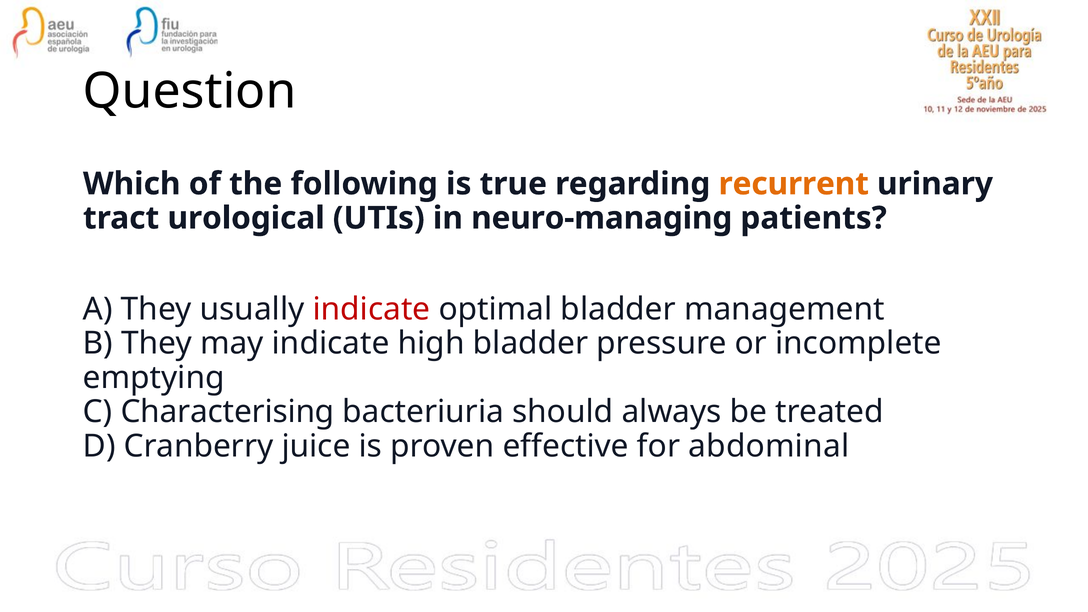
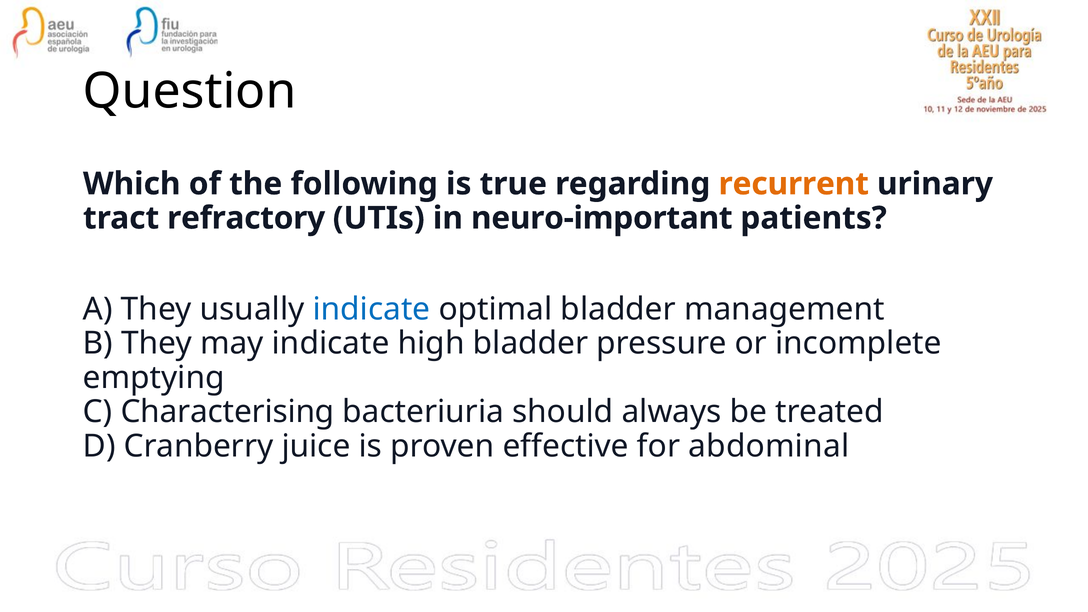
urological: urological -> refractory (246, 218)
neuro-managing: neuro-managing -> neuro-important (602, 218)
indicate colour: red -> blue (372, 309)
